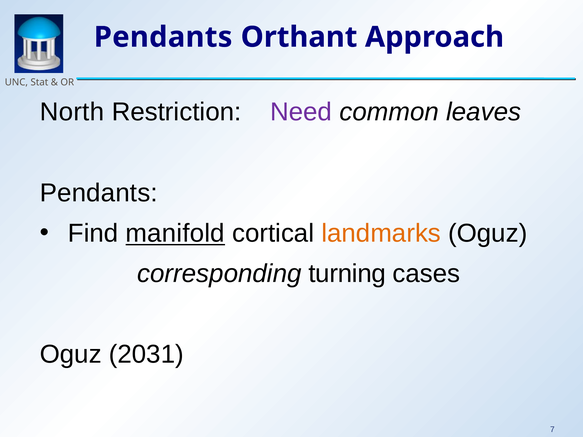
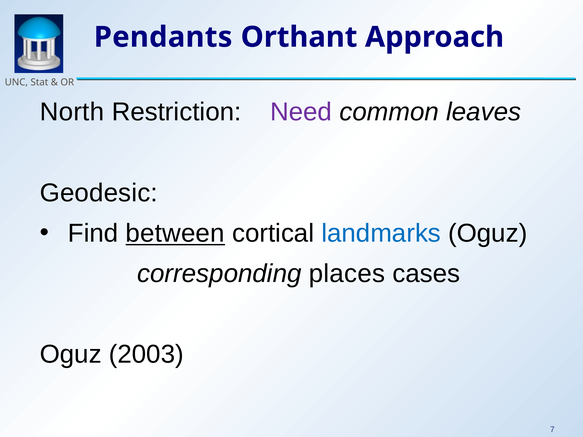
Pendants: Pendants -> Geodesic (99, 193)
manifold: manifold -> between (175, 233)
landmarks colour: orange -> blue (381, 233)
turning: turning -> places (347, 274)
2031: 2031 -> 2003 (146, 355)
